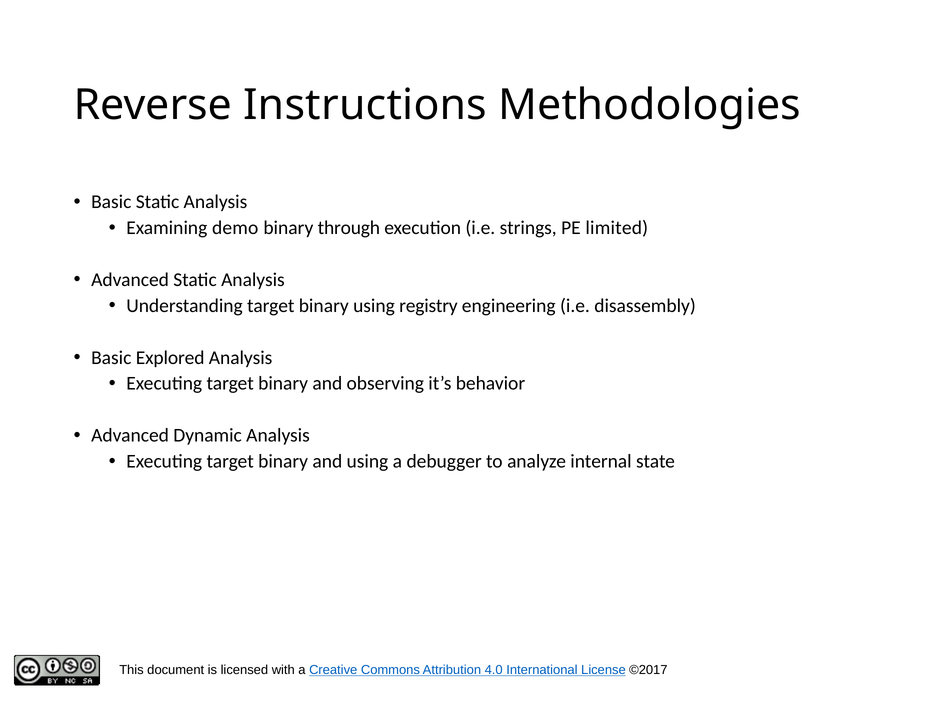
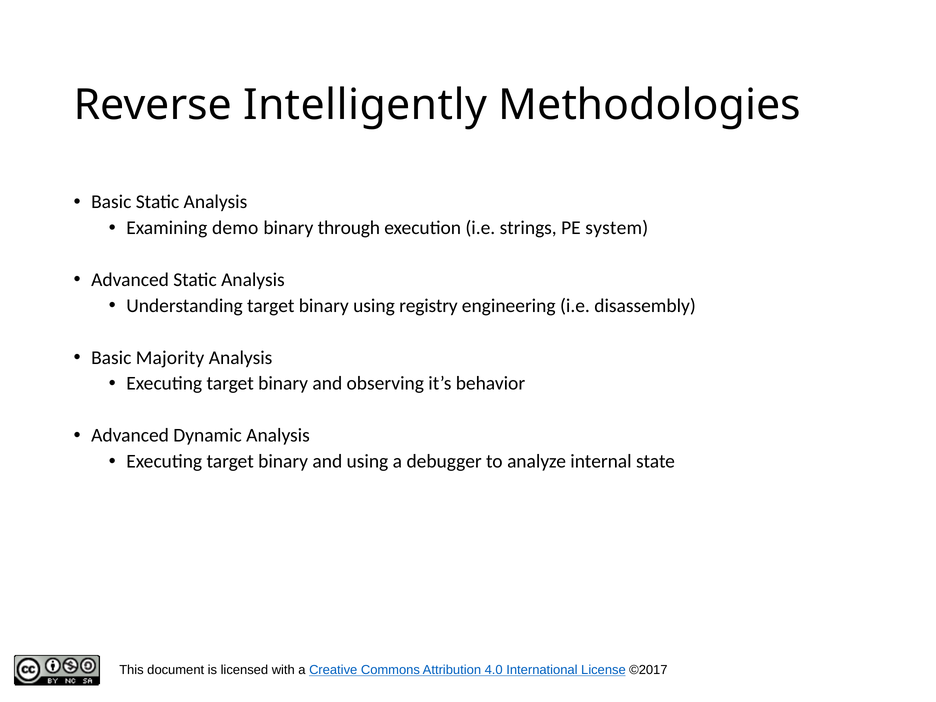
Instructions: Instructions -> Intelligently (365, 105)
limited: limited -> system (617, 228)
Explored: Explored -> Majority (170, 358)
